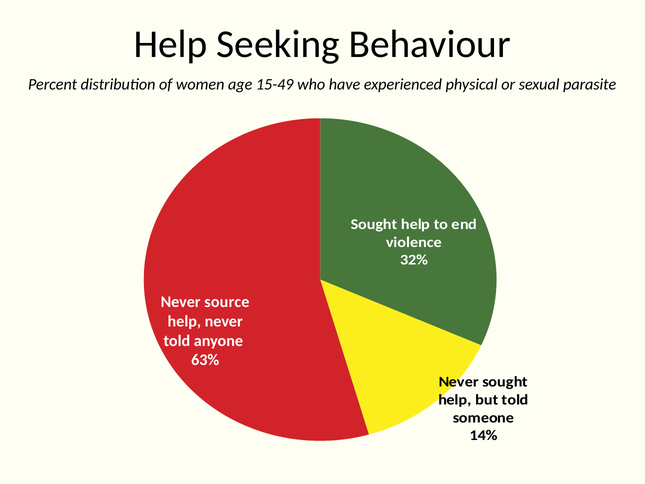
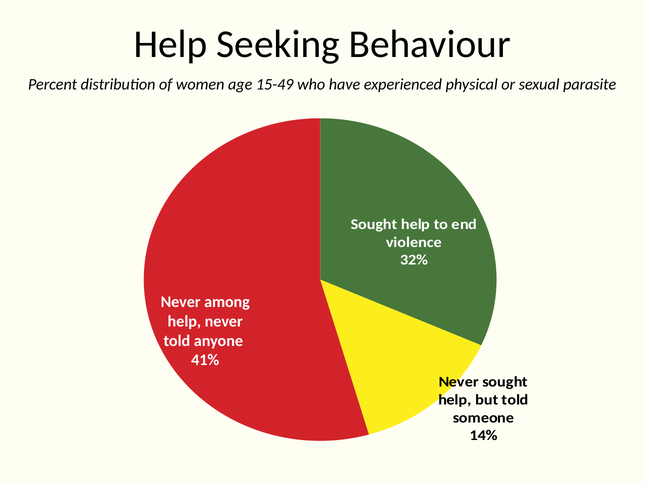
source: source -> among (227, 302)
63%: 63% -> 41% (205, 360)
